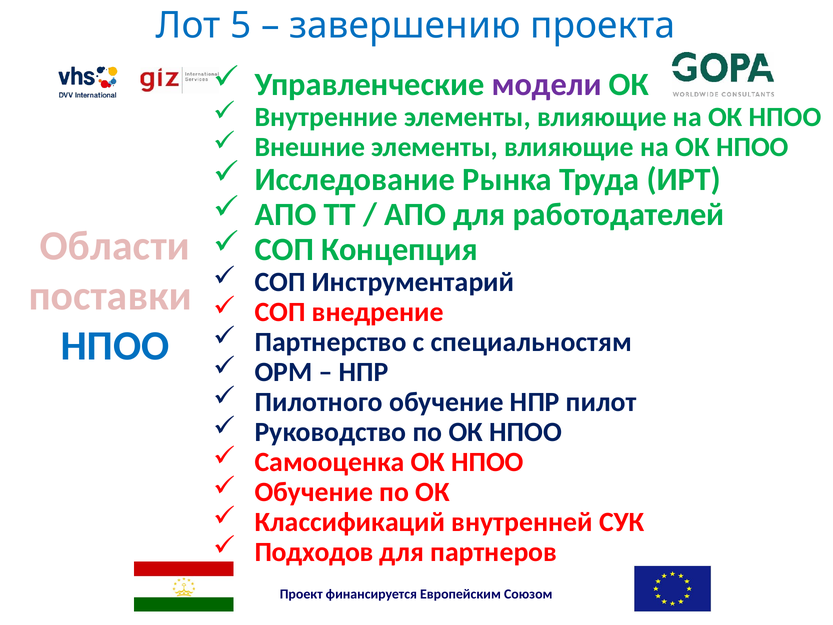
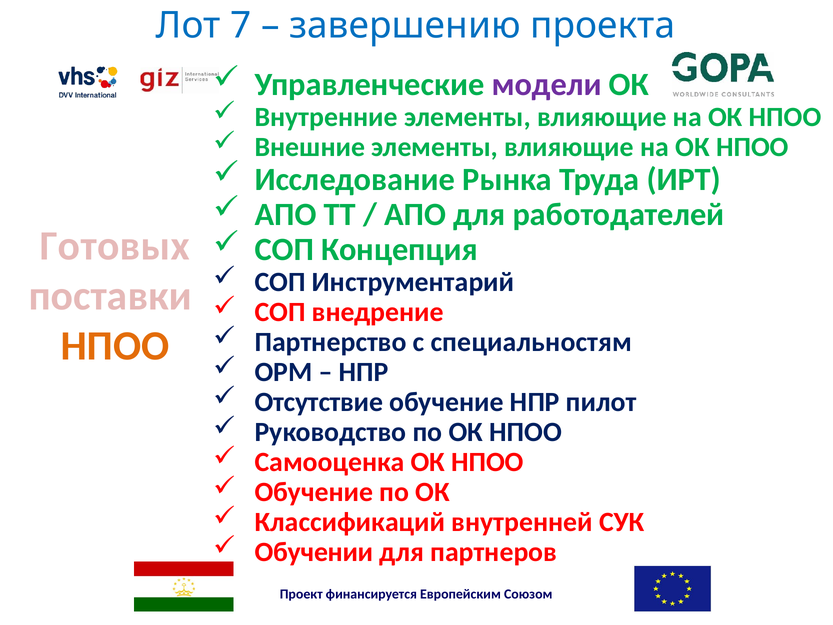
5: 5 -> 7 (241, 26)
Области: Области -> Готовых (115, 246)
НПОО colour: blue -> orange (115, 346)
Пилотного: Пилотного -> Отсутствие (319, 402)
Подходов: Подходов -> Обучении (314, 552)
